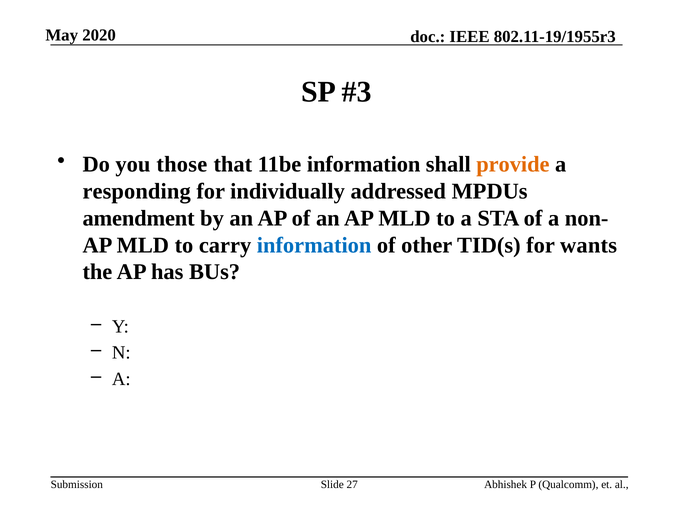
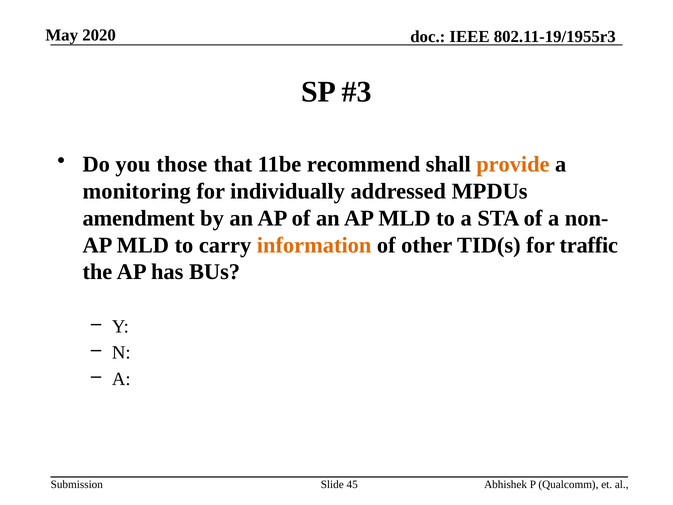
11be information: information -> recommend (364, 164)
responding: responding -> monitoring (137, 191)
information colour: blue -> orange (314, 245)
wants: wants -> traffic (589, 245)
27: 27 -> 45 (352, 484)
